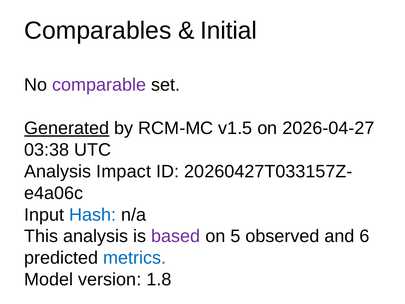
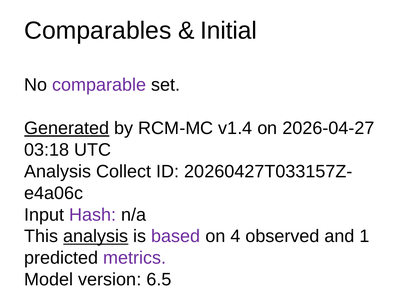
v1.5: v1.5 -> v1.4 (235, 128)
03:38: 03:38 -> 03:18 (47, 150)
Impact: Impact -> Collect (124, 171)
Hash colour: blue -> purple (93, 215)
analysis underline: none -> present (96, 236)
5: 5 -> 4 (235, 236)
6: 6 -> 1 (365, 236)
metrics colour: blue -> purple (135, 258)
1.8: 1.8 -> 6.5 (159, 279)
